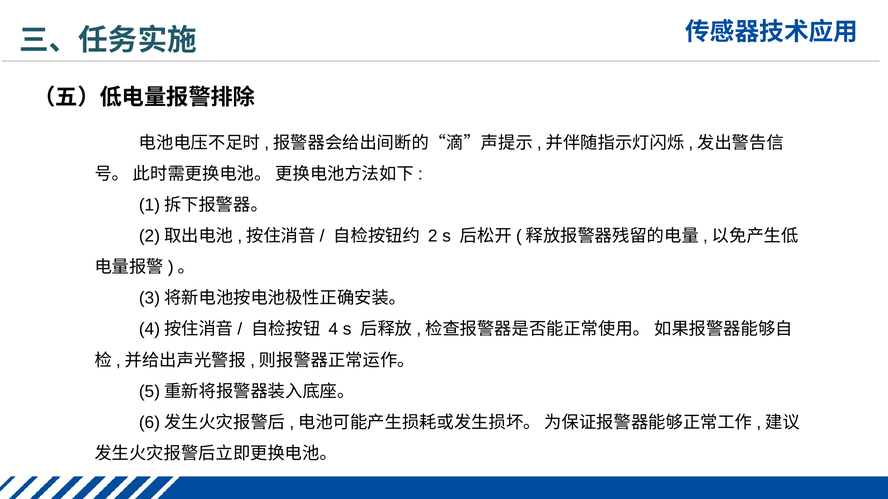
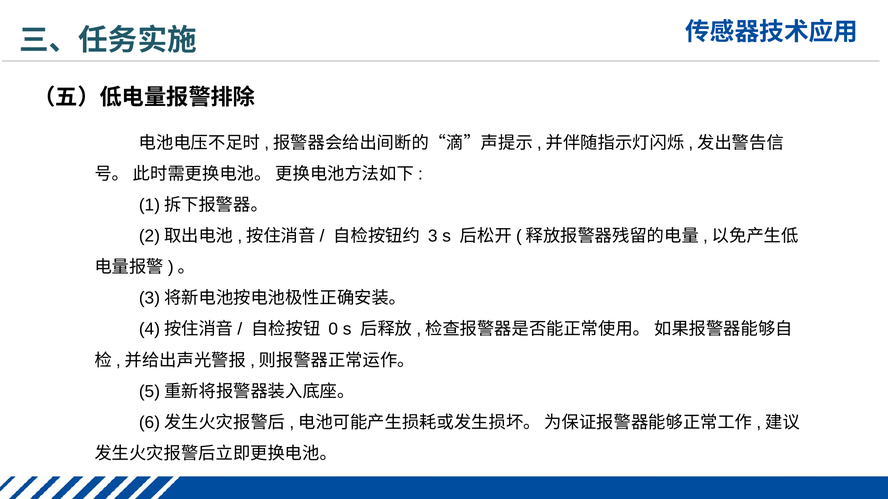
2: 2 -> 3 (433, 236)
4: 4 -> 0 (333, 330)
